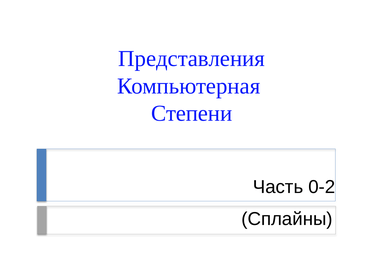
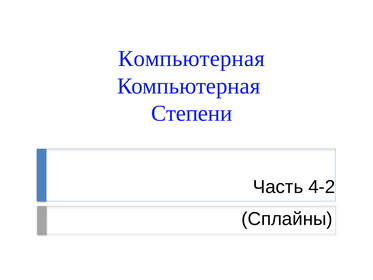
Представления: Представления -> Компьютерная (191, 59)
0-2: 0-2 -> 4-2 (322, 187)
